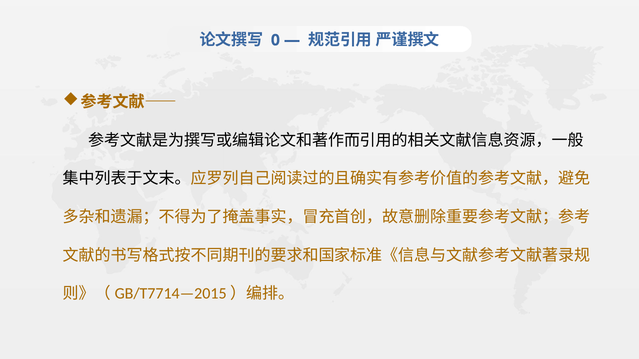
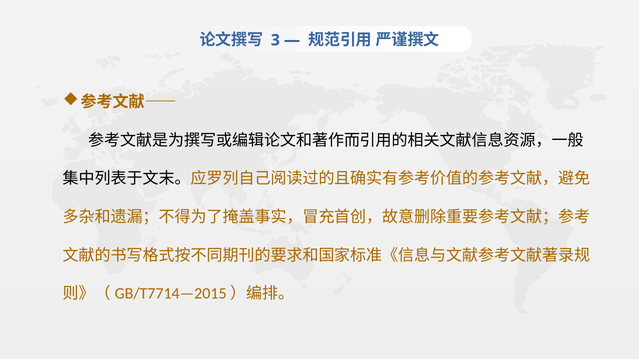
0: 0 -> 3 (275, 40)
